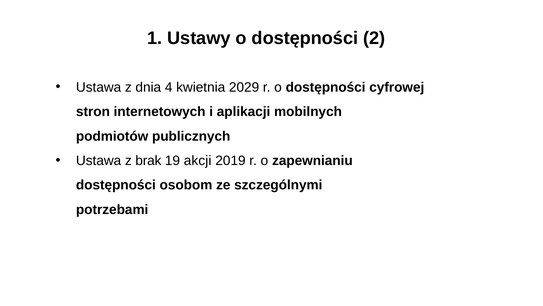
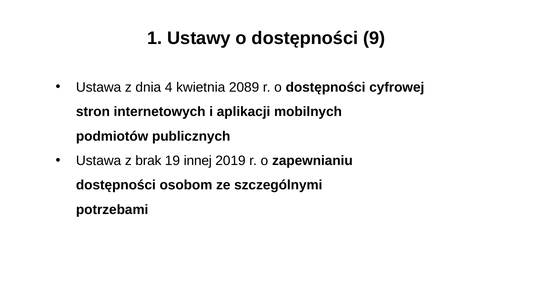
2: 2 -> 9 (374, 38)
2029: 2029 -> 2089 (244, 87)
akcji: akcji -> innej (198, 160)
